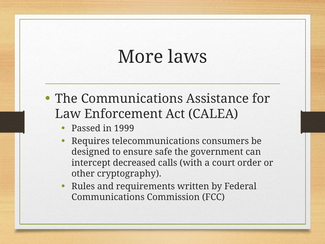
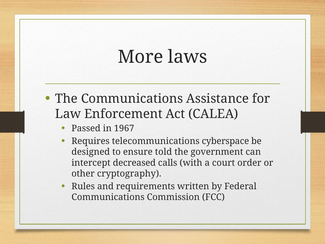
1999: 1999 -> 1967 (124, 128)
consumers: consumers -> cyberspace (225, 141)
safe: safe -> told (163, 152)
